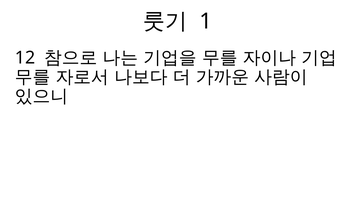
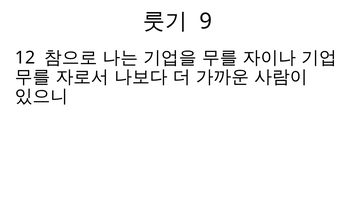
1: 1 -> 9 (206, 21)
